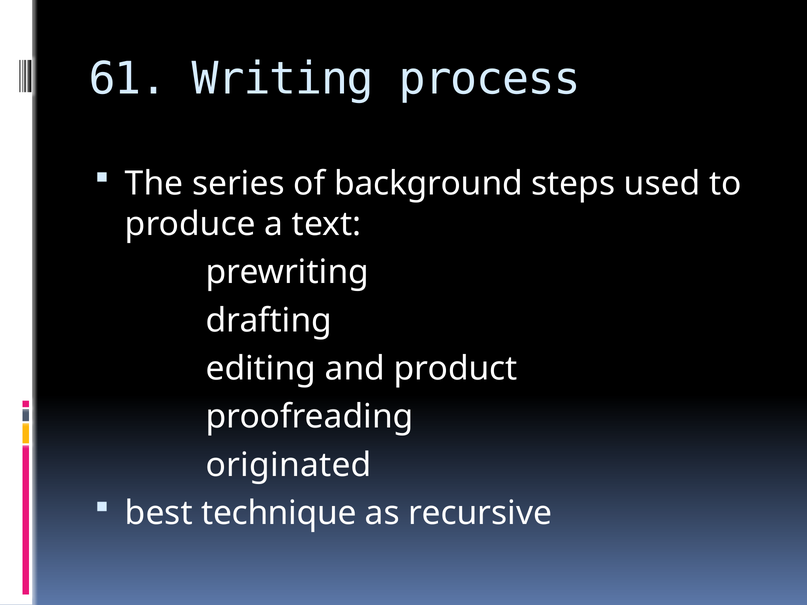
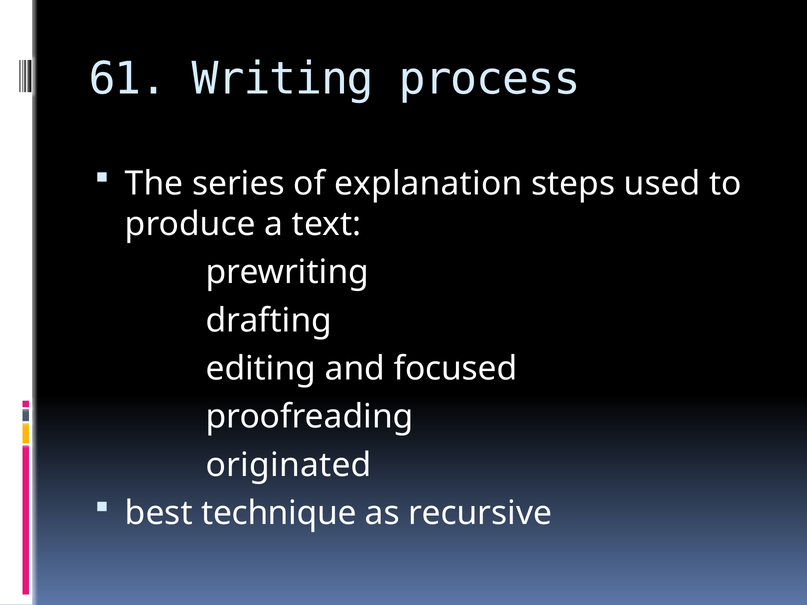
background: background -> explanation (428, 184)
product: product -> focused (456, 369)
